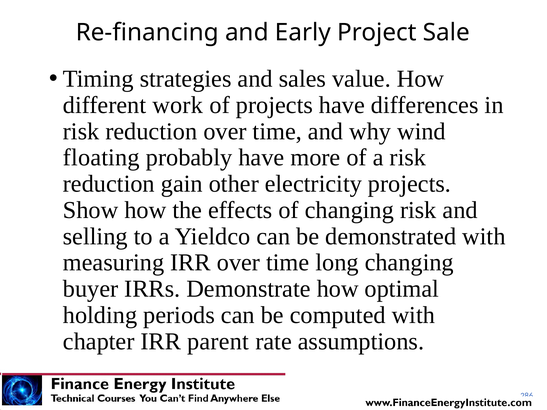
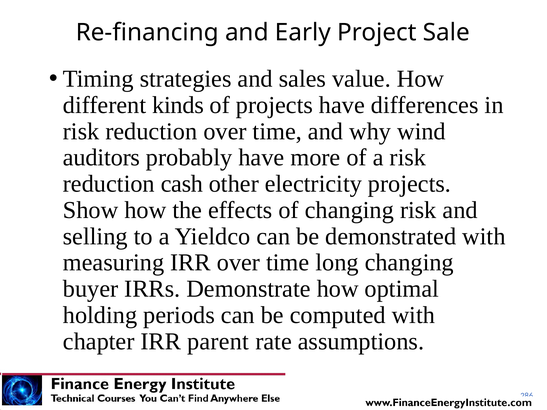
work: work -> kinds (178, 105)
floating: floating -> auditors (102, 158)
gain: gain -> cash (182, 184)
